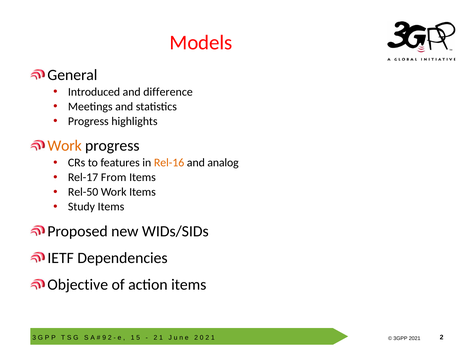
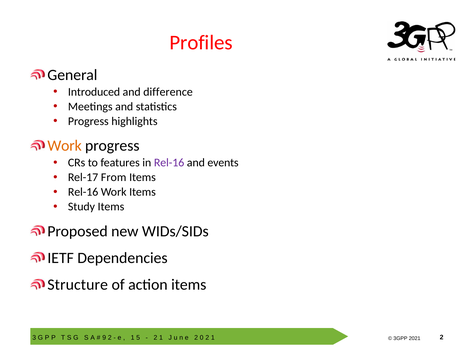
Models: Models -> Profiles (201, 43)
Rel-16 colour: orange -> purple (169, 163)
analog: analog -> events (223, 163)
Rel-50: Rel-50 -> Rel-16 (83, 192)
Objective: Objective -> Structure (78, 285)
